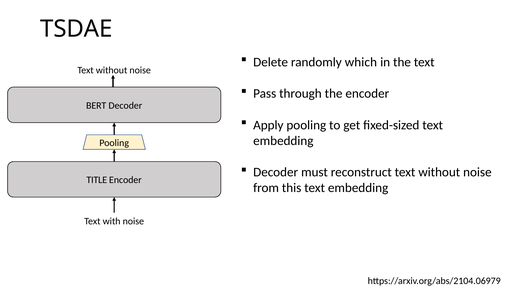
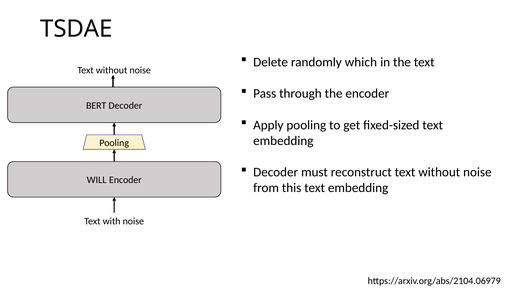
TITLE: TITLE -> WILL (97, 180)
